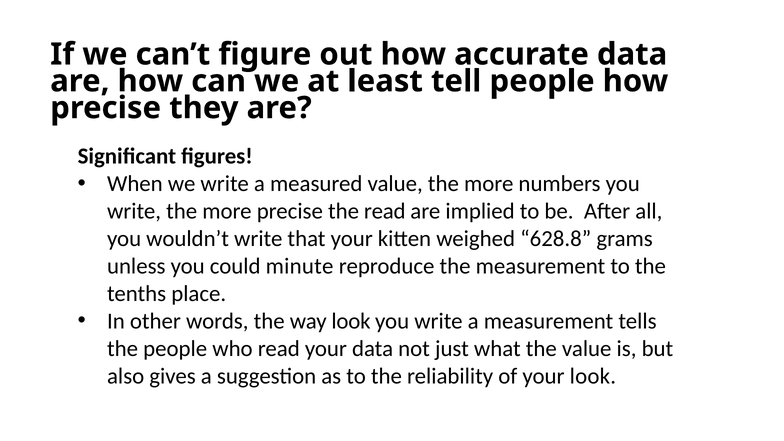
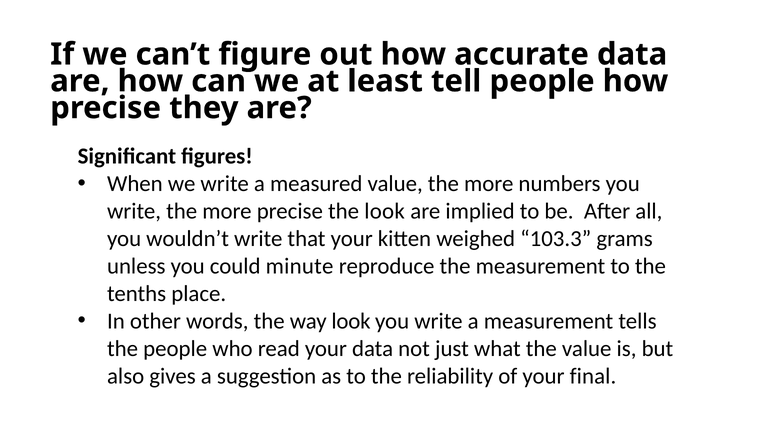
the read: read -> look (385, 211)
628.8: 628.8 -> 103.3 (556, 239)
your look: look -> final (593, 376)
